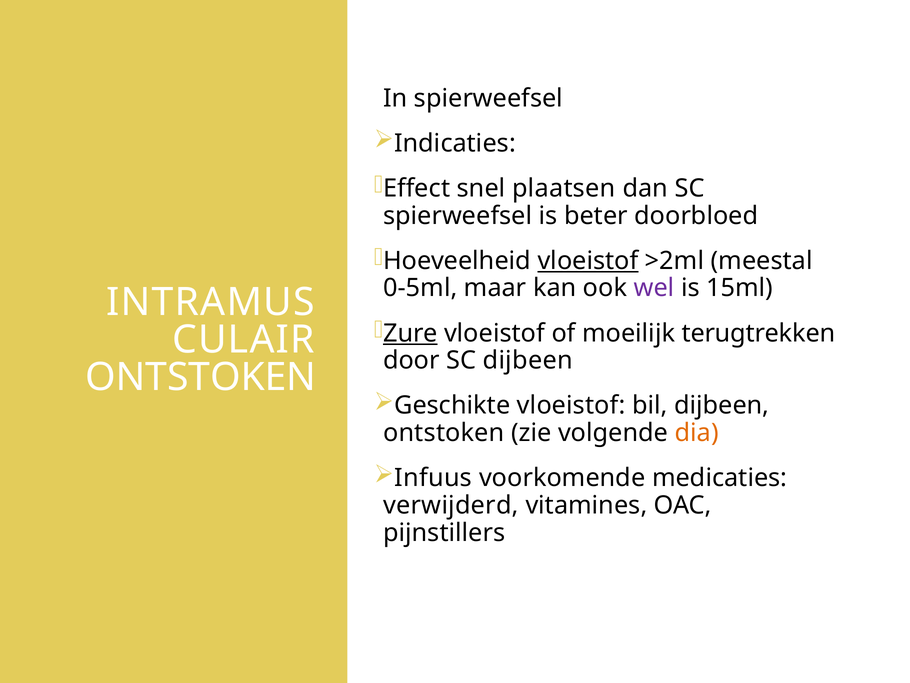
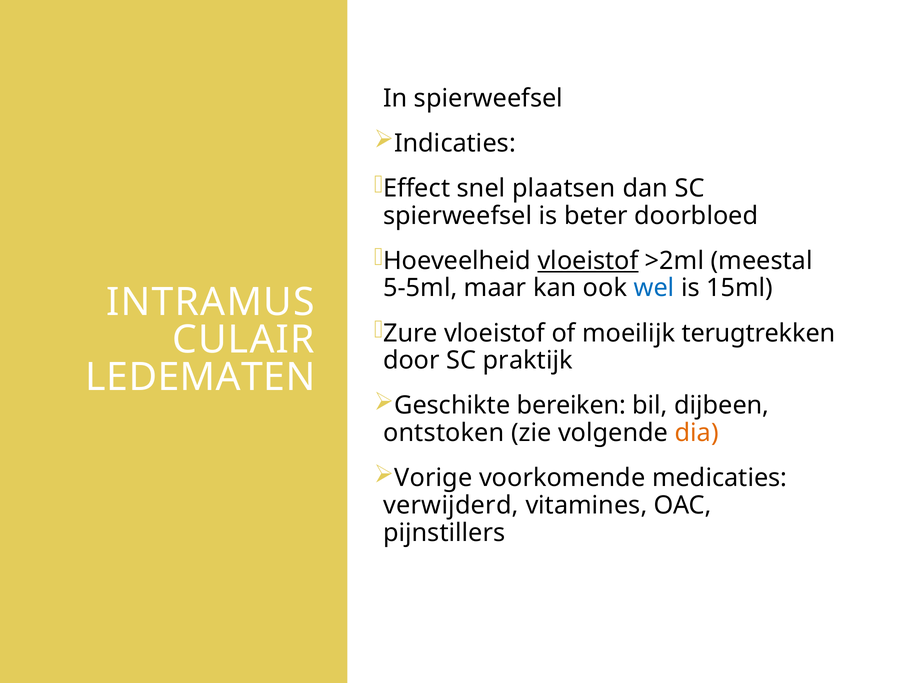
0-5ml: 0-5ml -> 5-5ml (420, 288)
wel colour: purple -> blue (654, 288)
Zure underline: present -> none (410, 333)
SC dijbeen: dijbeen -> praktijk (528, 360)
ONTSTOKEN: ONTSTOKEN -> LEDEMATEN (200, 377)
Geschikte vloeistof: vloeistof -> bereiken (571, 405)
Infuus: Infuus -> Vorige (433, 478)
